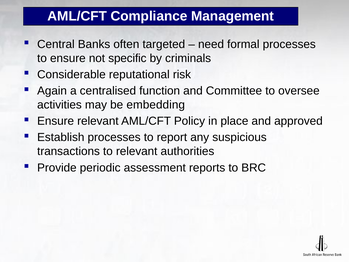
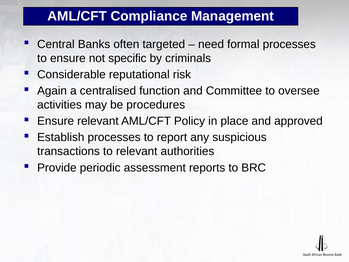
embedding: embedding -> procedures (156, 105)
